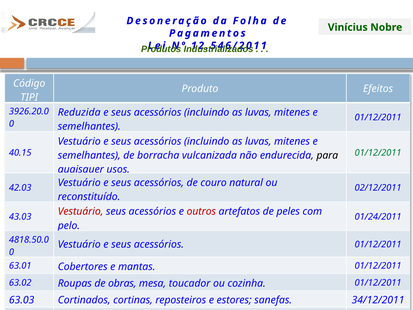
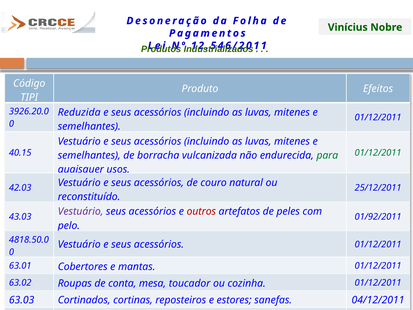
para colour: black -> green (327, 155)
02/12/2011: 02/12/2011 -> 25/12/2011 (378, 188)
Vestuário colour: red -> purple (81, 211)
01/24/2011: 01/24/2011 -> 01/92/2011 (378, 217)
obras: obras -> conta (122, 283)
34/12/2011: 34/12/2011 -> 04/12/2011 (378, 300)
